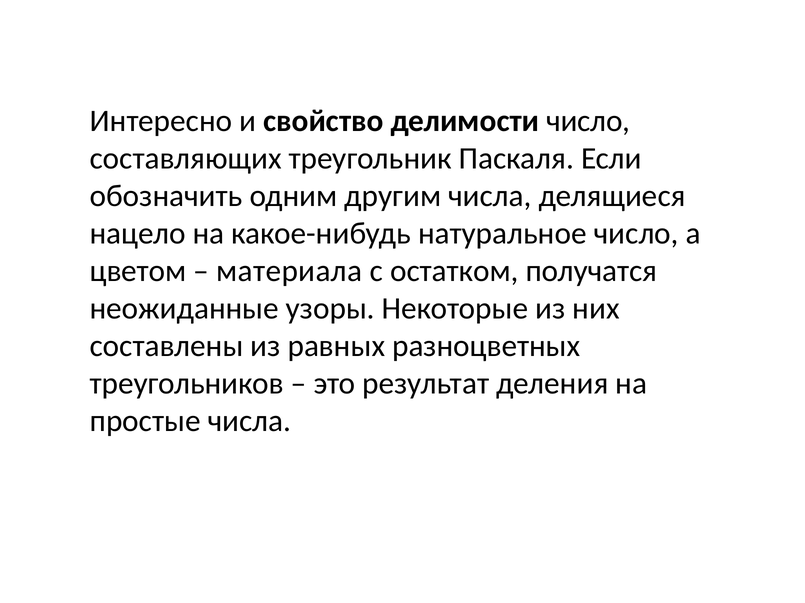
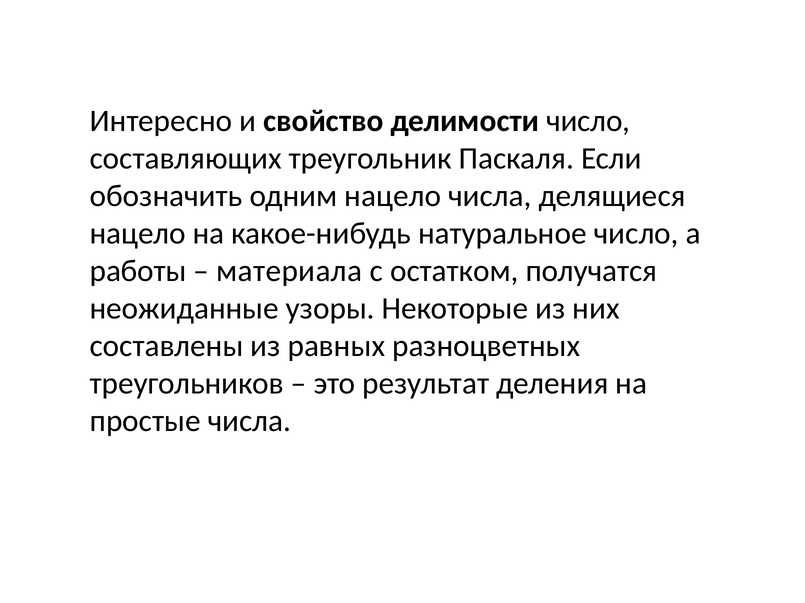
одним другим: другим -> нацело (393, 196)
цветом: цветом -> работы (138, 271)
